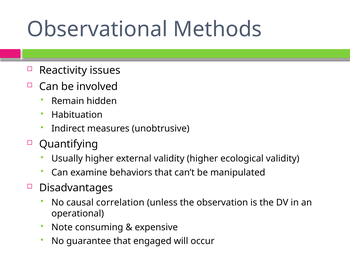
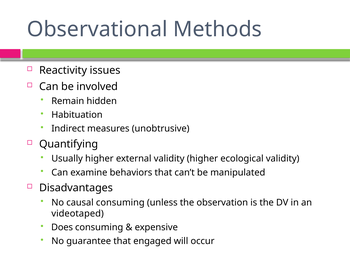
causal correlation: correlation -> consuming (120, 202)
operational: operational -> videotaped (78, 213)
Note: Note -> Does (62, 227)
